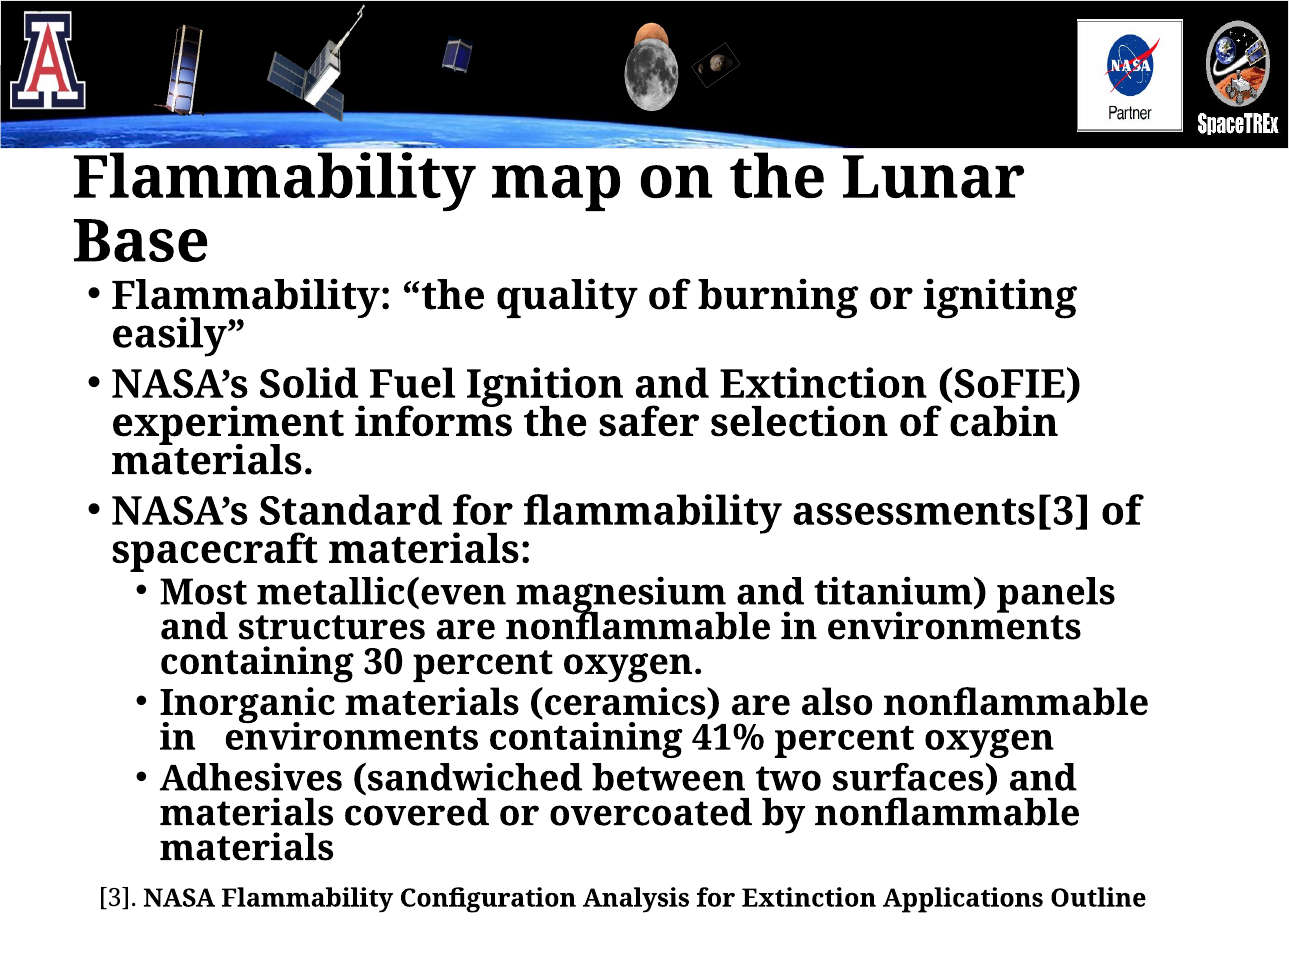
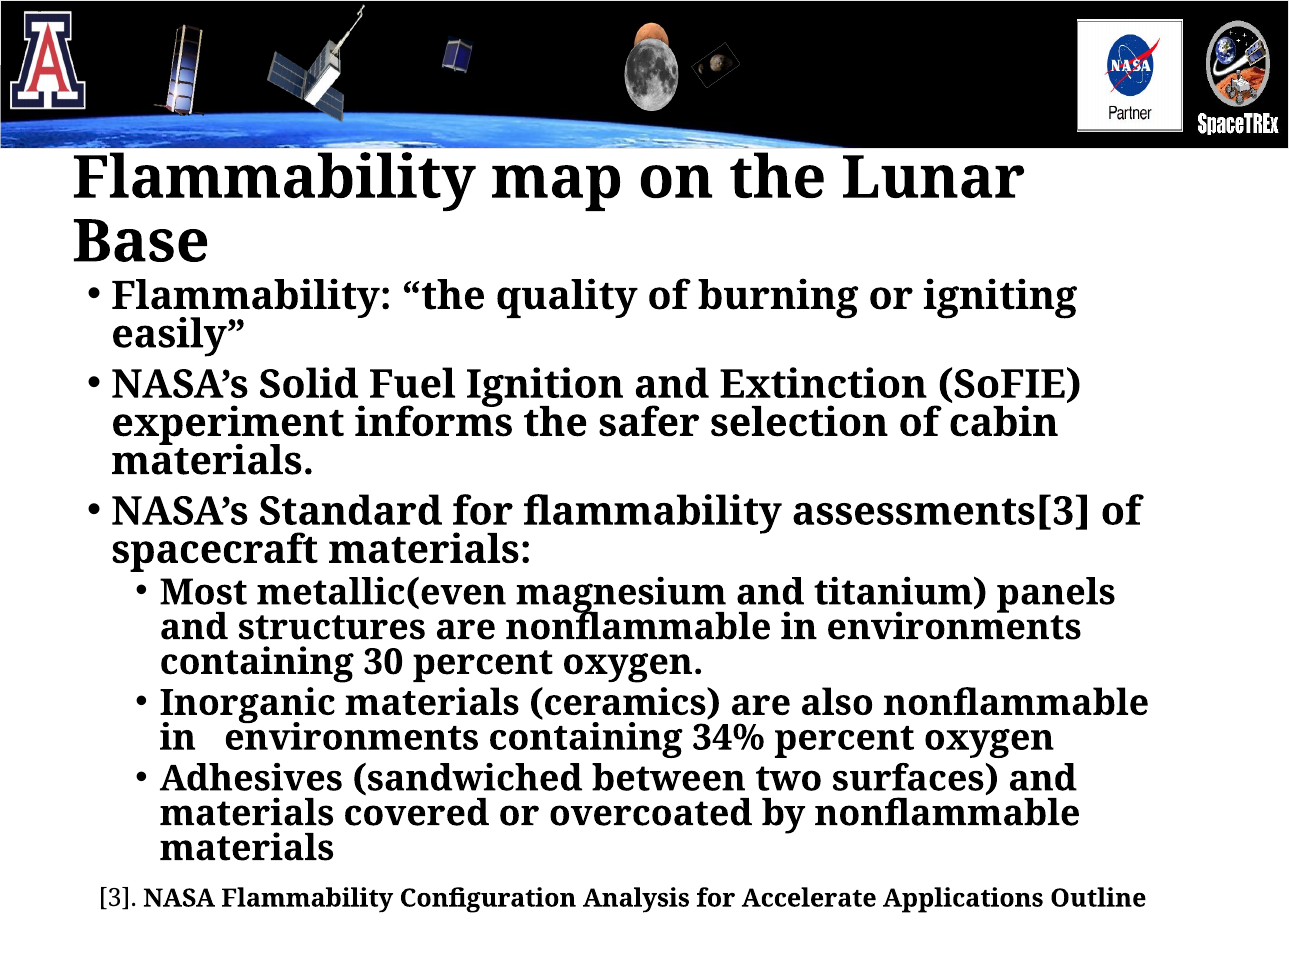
41%: 41% -> 34% (728, 738)
for Extinction: Extinction -> Accelerate (809, 898)
